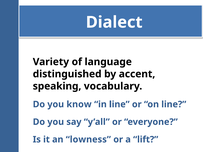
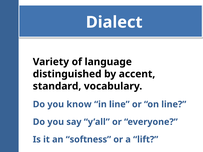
speaking: speaking -> standard (57, 86)
lowness: lowness -> softness (88, 140)
